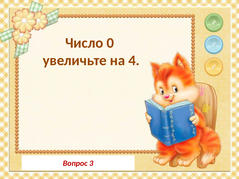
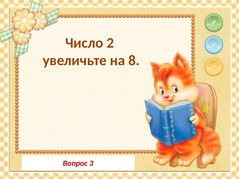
0: 0 -> 2 (110, 43)
4: 4 -> 8 (134, 60)
